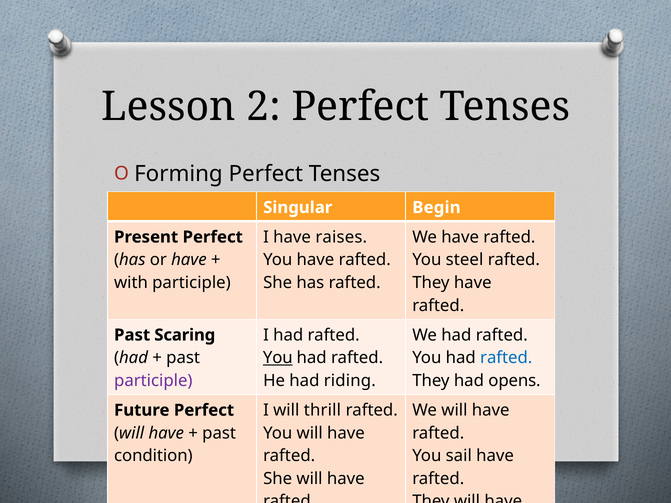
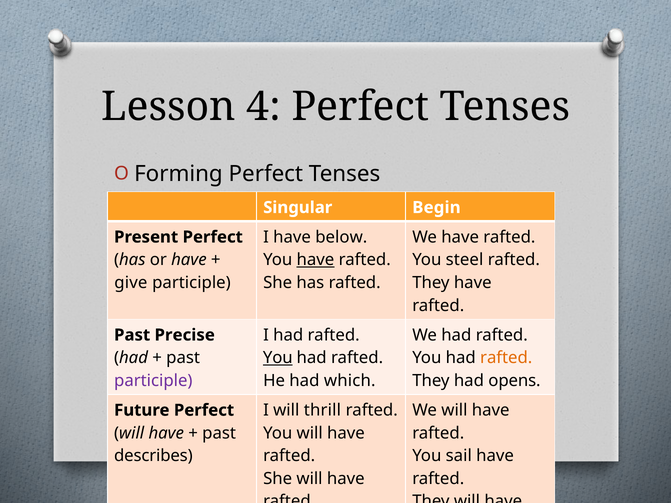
2: 2 -> 4 (264, 107)
raises: raises -> below (341, 237)
have underline: none -> present (315, 260)
with: with -> give (131, 283)
Scaring: Scaring -> Precise (185, 335)
rafted colour: blue -> orange (506, 358)
riding: riding -> which (350, 381)
condition: condition -> describes (153, 456)
